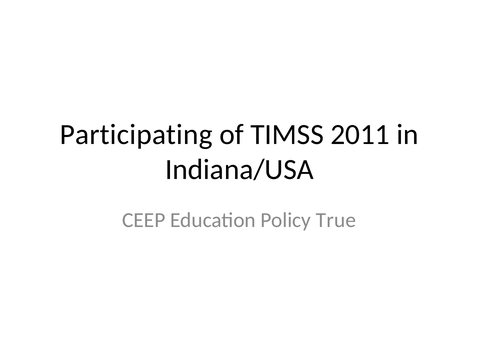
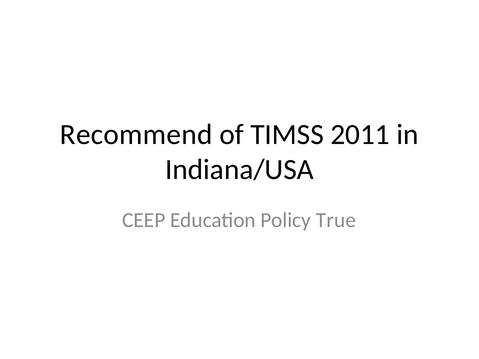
Participating: Participating -> Recommend (136, 135)
